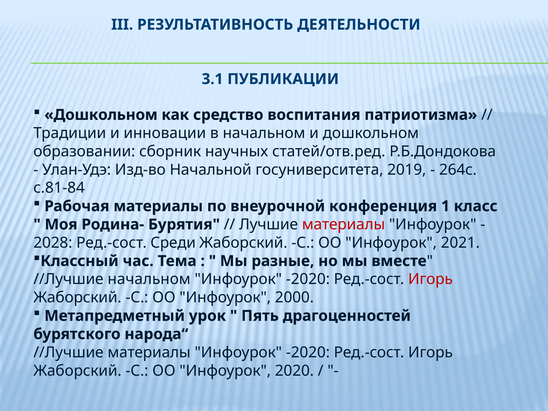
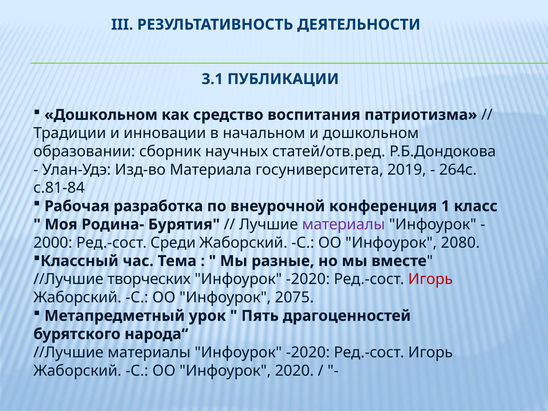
Начальной: Начальной -> Материала (211, 170)
Рабочая материалы: материалы -> разработка (158, 206)
материалы colour: red -> purple (344, 224)
2028: 2028 -> 2000 (53, 243)
2021: 2021 -> 2080 (460, 243)
//Лучшие начальном: начальном -> творческих (149, 279)
2000: 2000 -> 2075 (294, 298)
